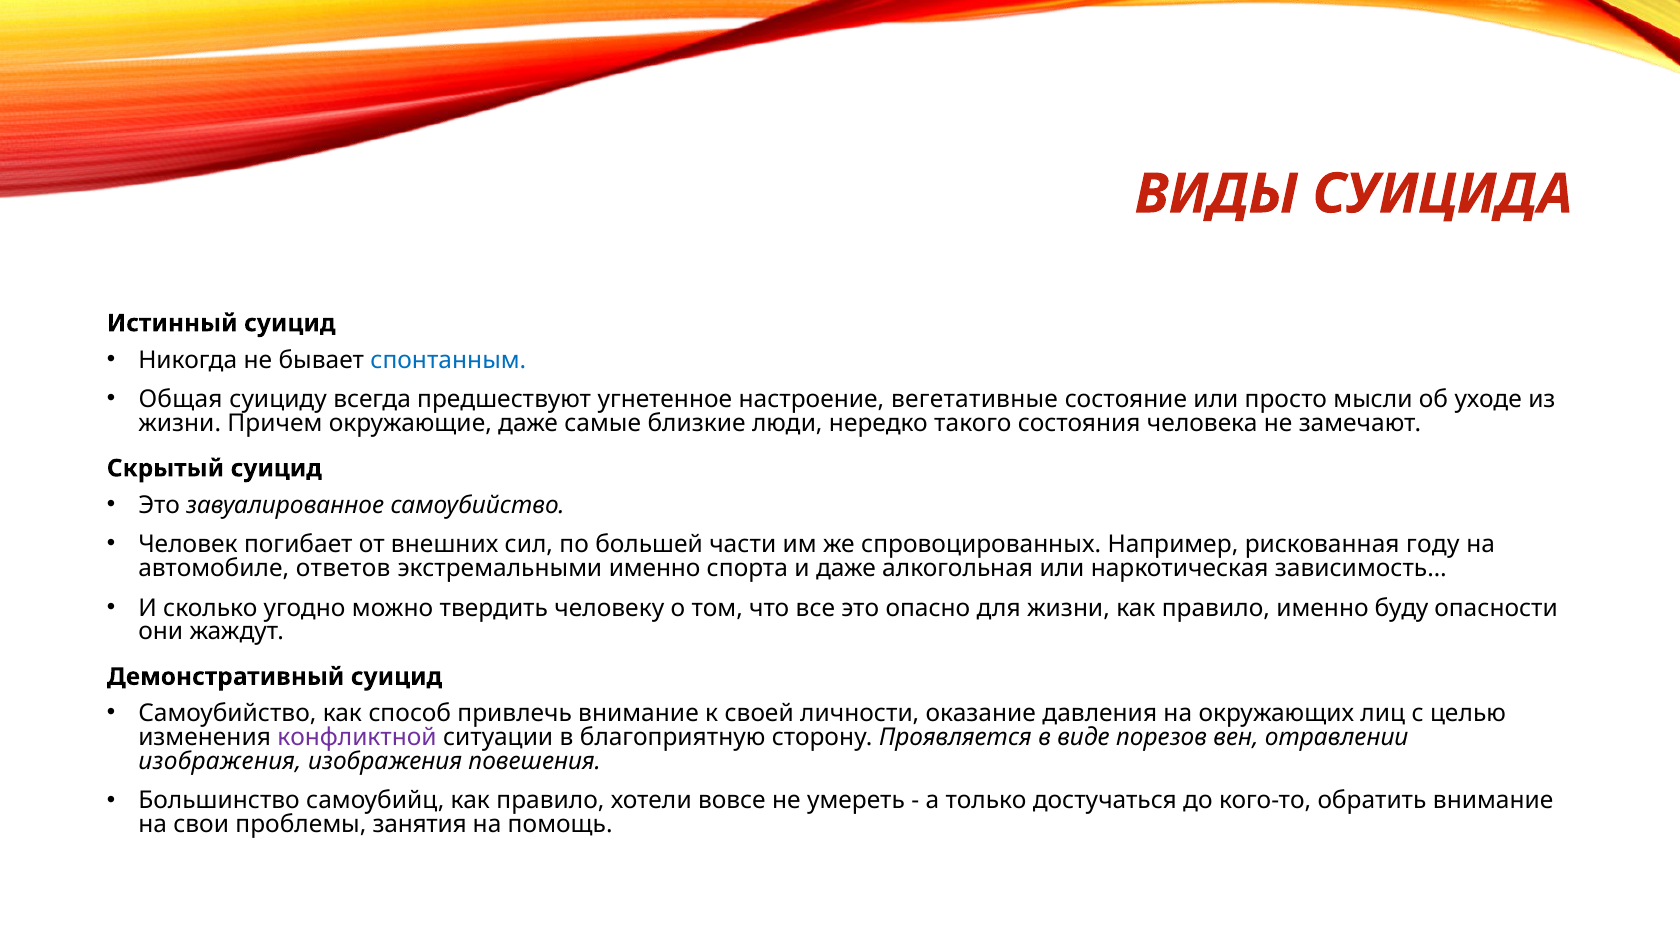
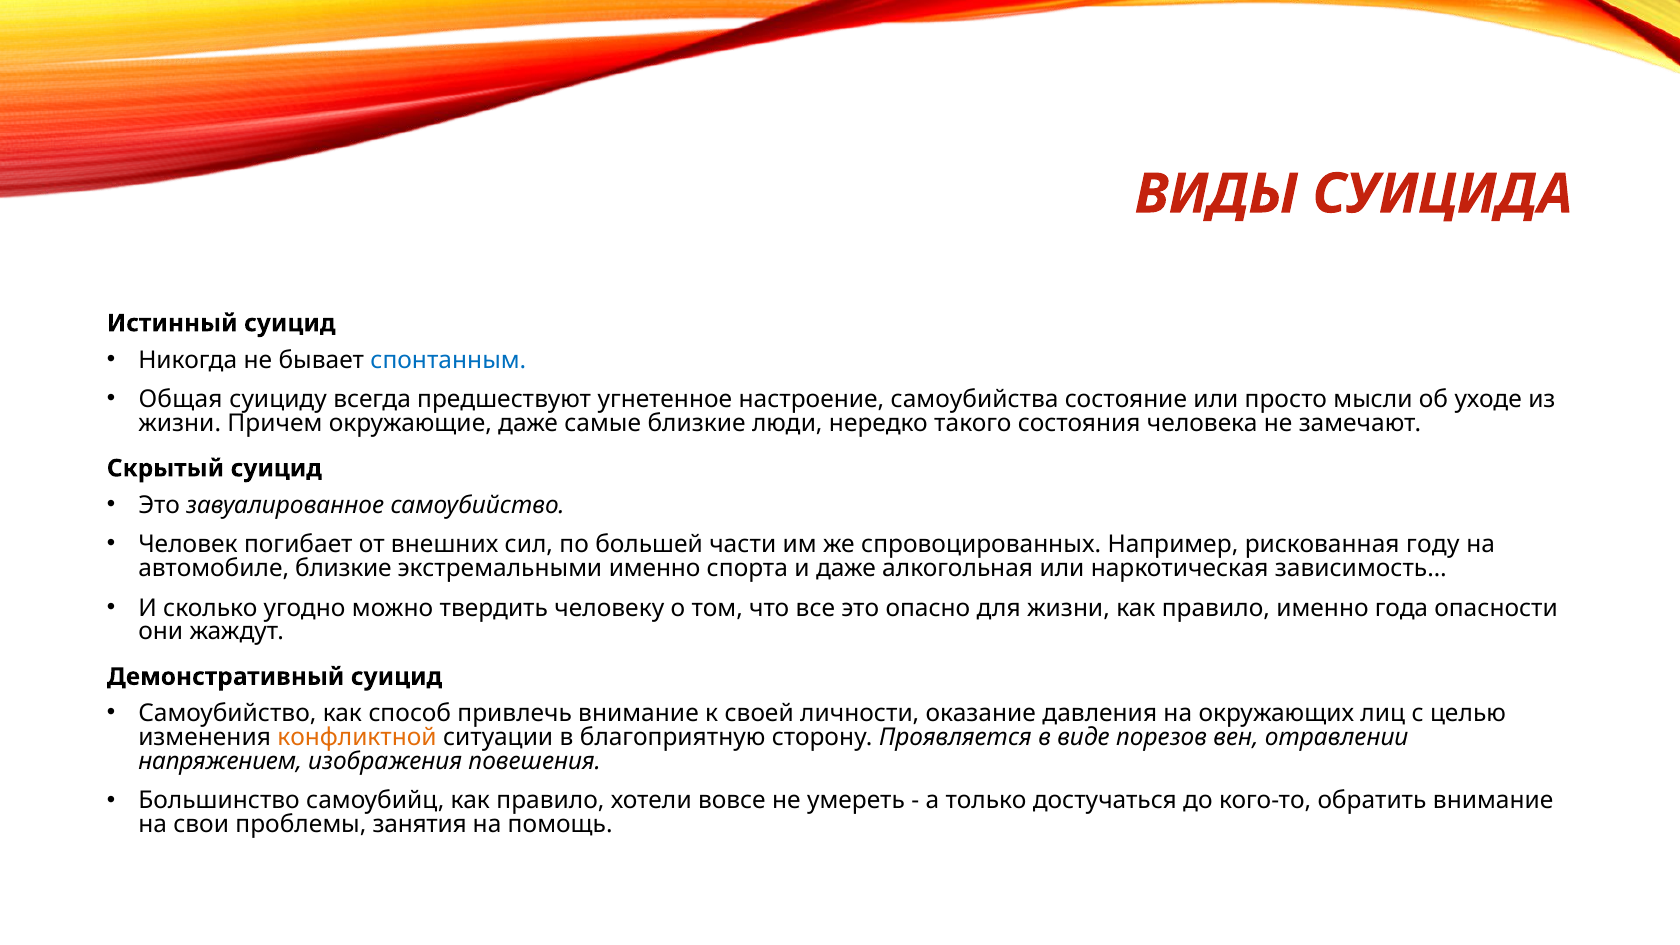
вегетативные: вегетативные -> самоубийства (975, 400)
автомобиле ответов: ответов -> близкие (343, 568)
буду: буду -> года (1402, 608)
конфликтной colour: purple -> orange (357, 737)
изображения: изображения -> напряжением (220, 761)
